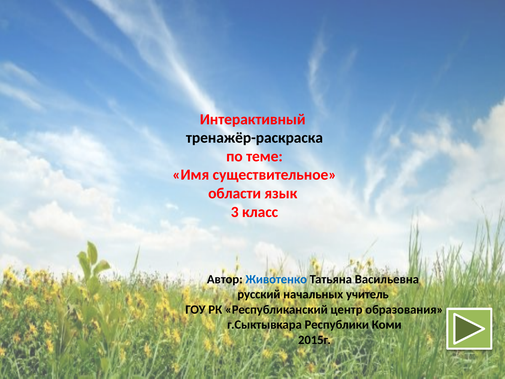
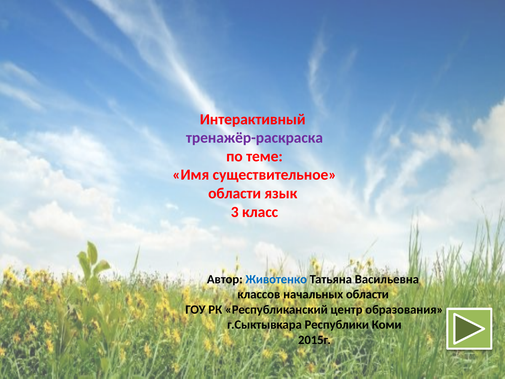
тренажёр-раскраска colour: black -> purple (254, 138)
русский: русский -> классов (259, 294)
начальных учитель: учитель -> области (367, 294)
